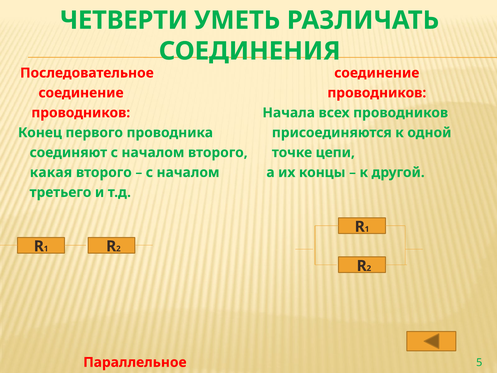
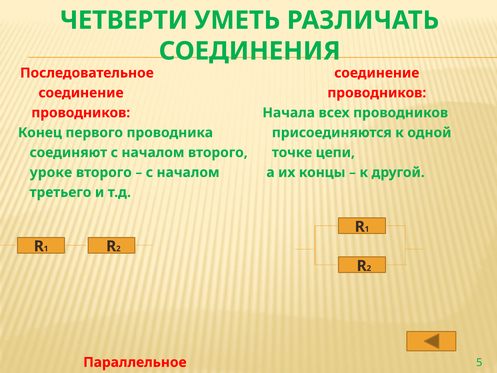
какая: какая -> уроке (51, 172)
